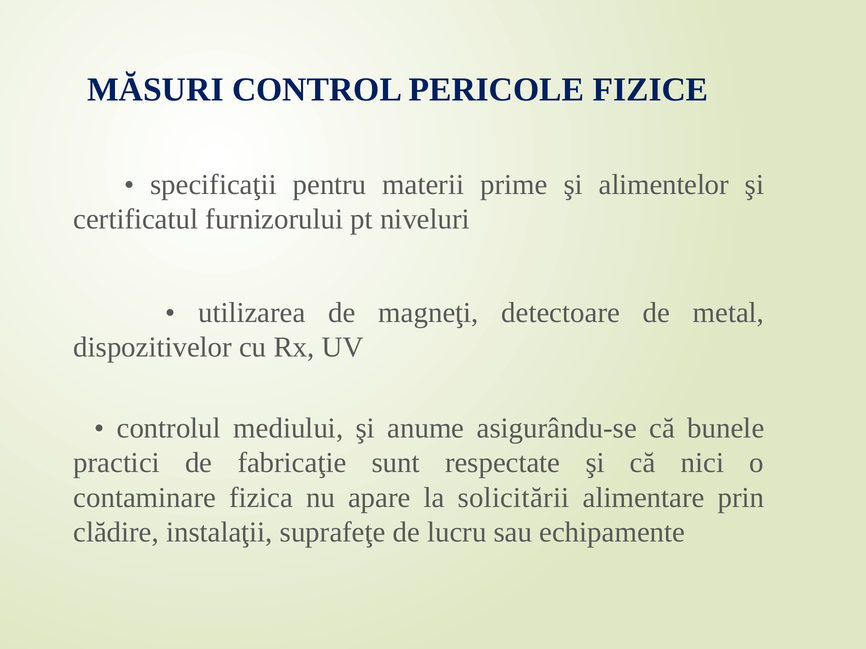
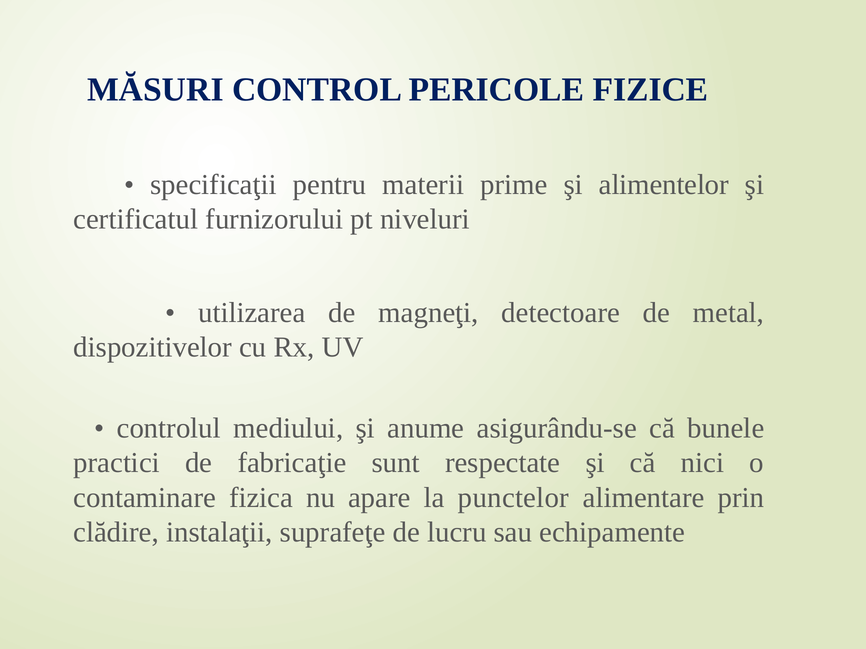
solicitării: solicitării -> punctelor (513, 498)
